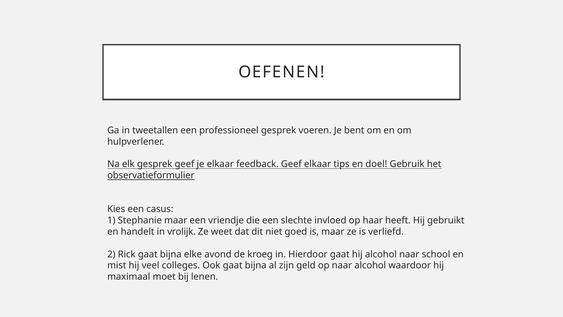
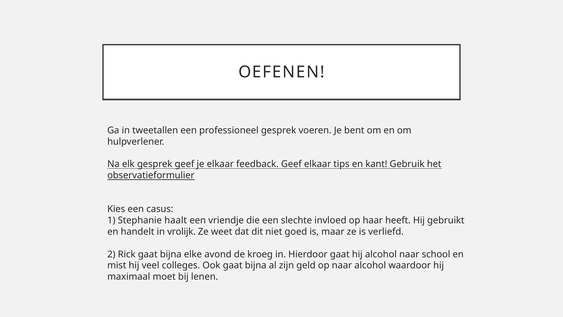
doel: doel -> kant (376, 164)
Stephanie maar: maar -> haalt (176, 220)
